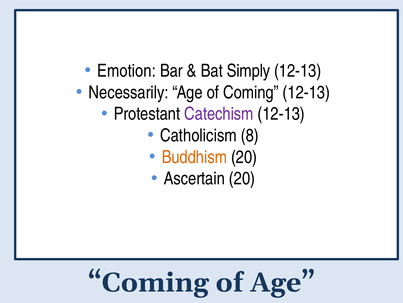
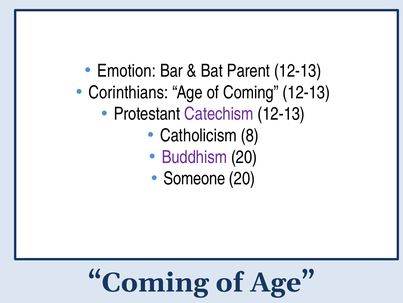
Simply: Simply -> Parent (248, 71)
Necessarily: Necessarily -> Corinthians (129, 92)
Buddhism colour: orange -> purple (194, 157)
Ascertain: Ascertain -> Someone (194, 178)
